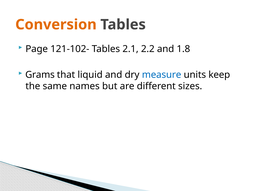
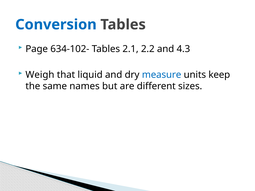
Conversion colour: orange -> blue (56, 25)
121-102-: 121-102- -> 634-102- (70, 49)
1.8: 1.8 -> 4.3 (183, 49)
Grams: Grams -> Weigh (40, 75)
